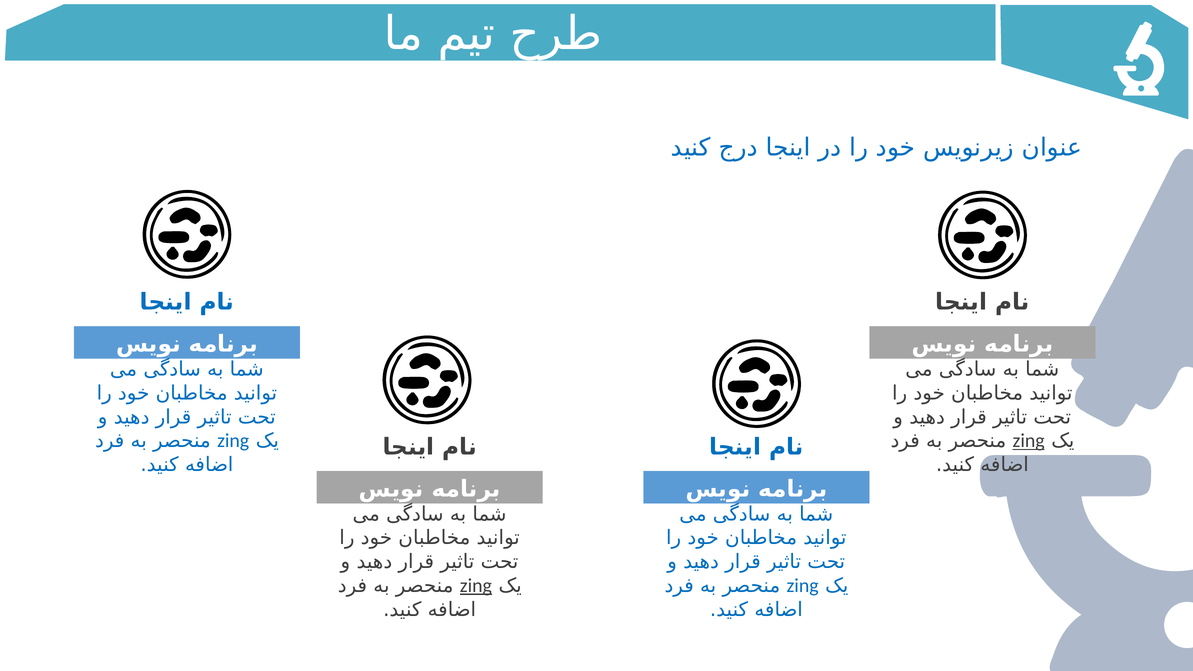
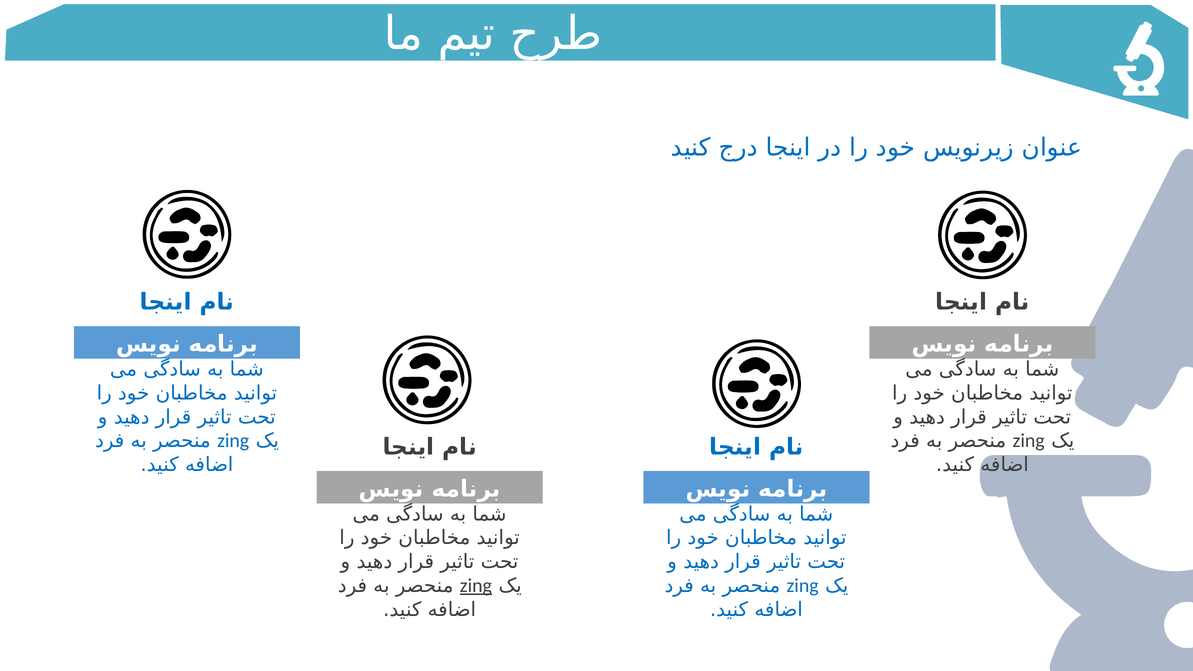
zing underline: present -> none (1029, 441)
